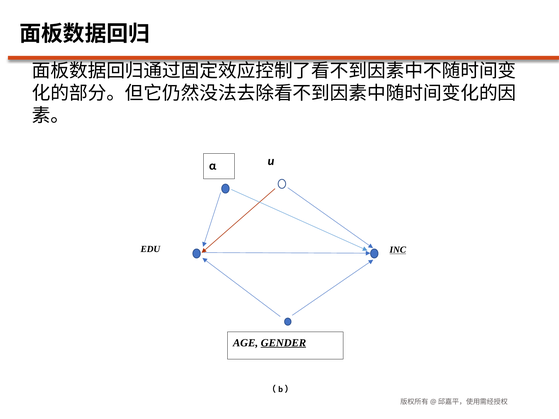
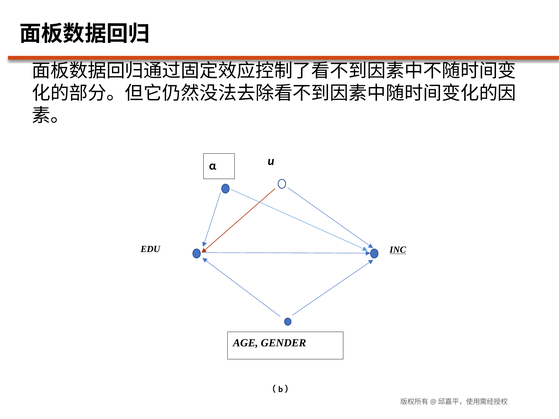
GENDER underline: present -> none (283, 343)
